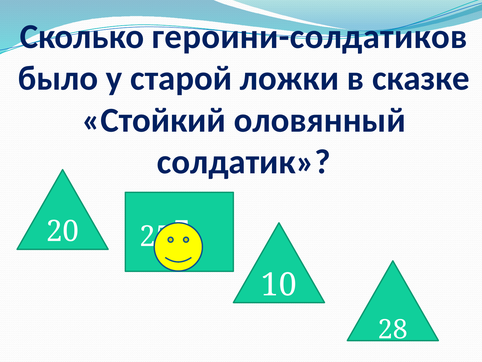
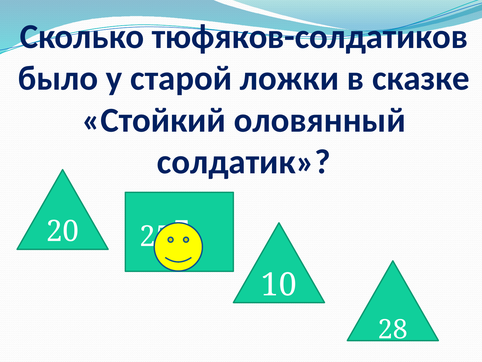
героини-солдатиков: героини-солдатиков -> тюфяков-солдатиков (310, 37)
